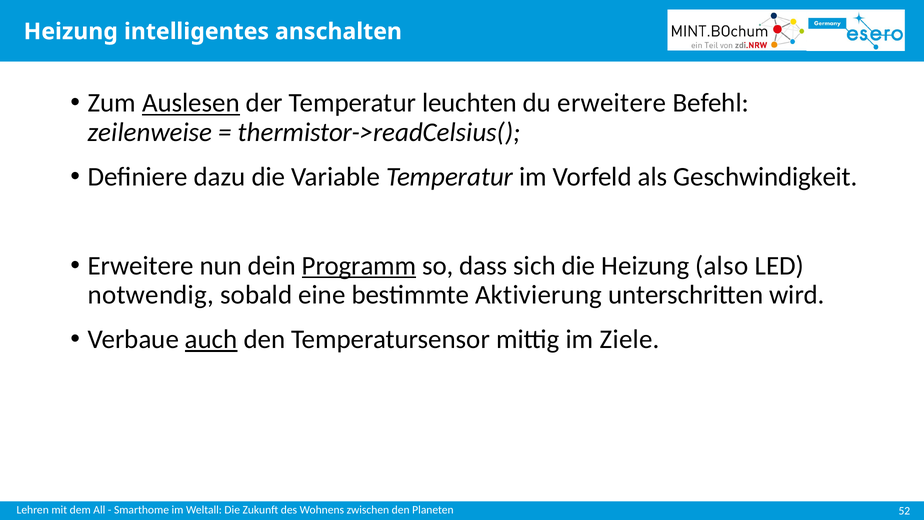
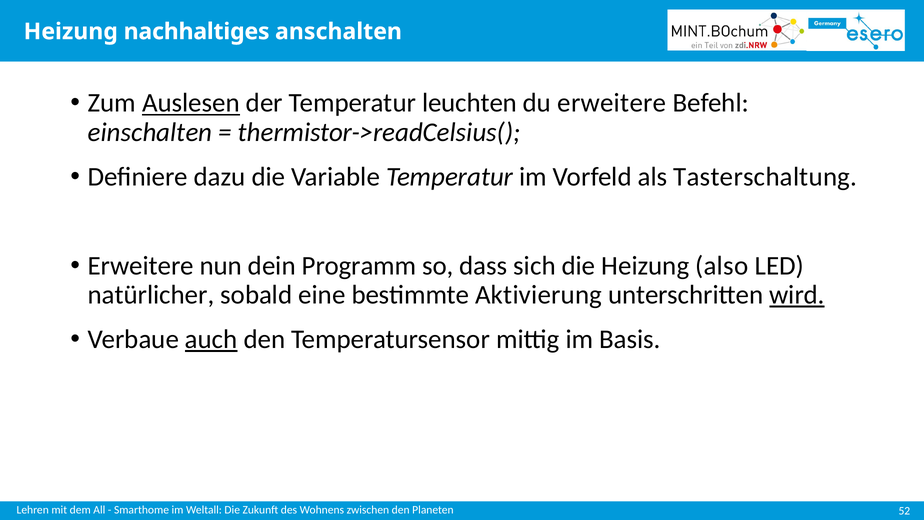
intelligentes: intelligentes -> nachhaltiges (197, 32)
zeilenweise: zeilenweise -> einschalten (150, 132)
Geschwindigkeit: Geschwindigkeit -> Tasterschaltung (765, 177)
Programm underline: present -> none (359, 266)
notwendig: notwendig -> natürlicher (151, 295)
wird underline: none -> present (797, 295)
Ziele: Ziele -> Basis (630, 339)
